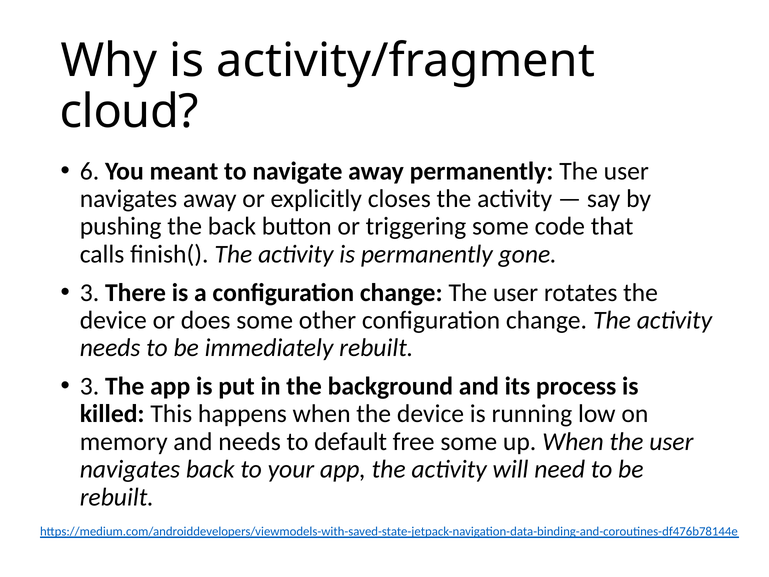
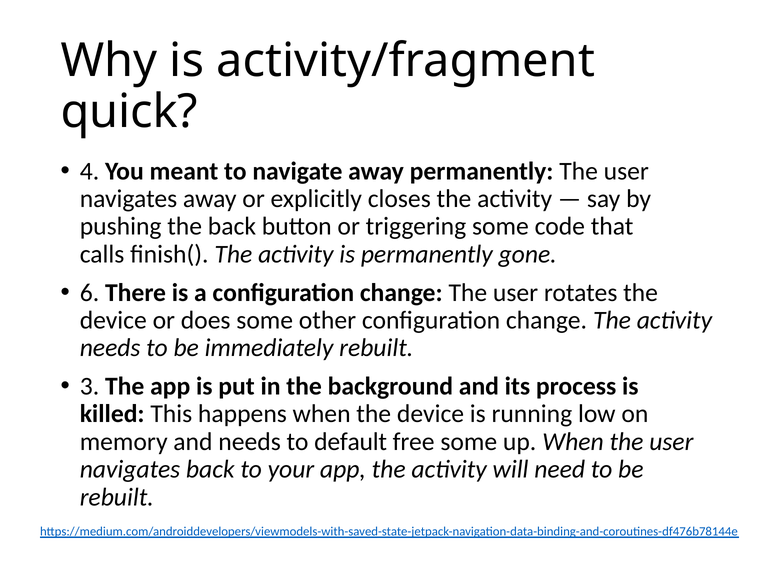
cloud: cloud -> quick (129, 111)
6: 6 -> 4 (89, 171)
3: 3 -> 6 (89, 292)
